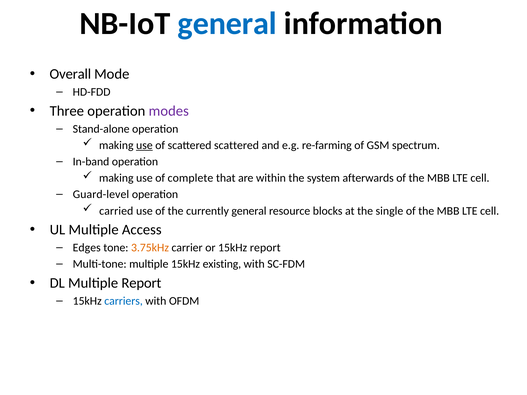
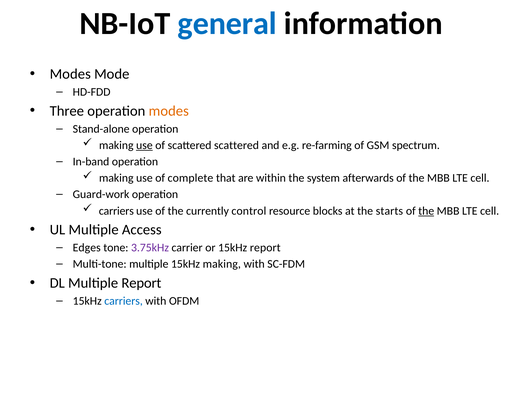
Overall: Overall -> Modes (70, 74)
modes colour: purple -> orange (169, 111)
Guard-level: Guard-level -> Guard-work (101, 195)
carried: carried -> carriers (116, 211)
currently general: general -> control (249, 211)
single: single -> starts (389, 211)
the underline: none -> present (426, 211)
3.75kHz colour: orange -> purple (150, 248)
15kHz existing: existing -> making (222, 264)
